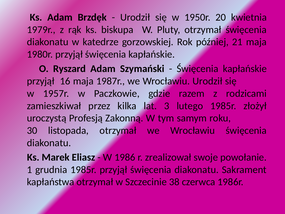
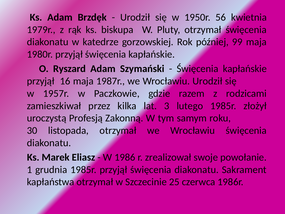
20: 20 -> 56 (221, 17)
21: 21 -> 99 (237, 42)
38: 38 -> 25 (174, 182)
